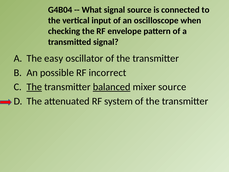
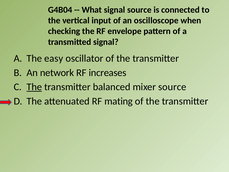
possible: possible -> network (57, 73)
incorrect: incorrect -> increases (108, 73)
balanced underline: present -> none (112, 87)
system: system -> mating (119, 101)
